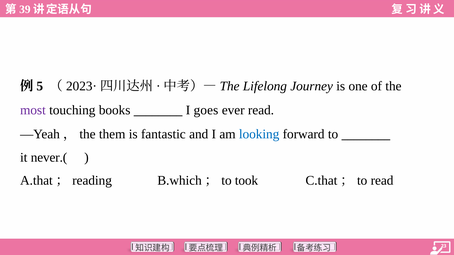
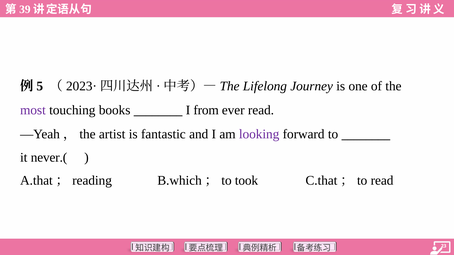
goes: goes -> from (206, 110)
them: them -> artist (112, 134)
looking colour: blue -> purple (259, 134)
